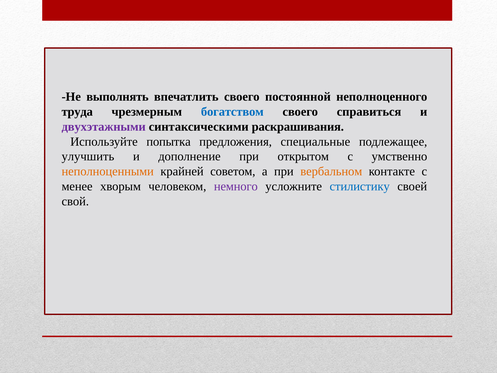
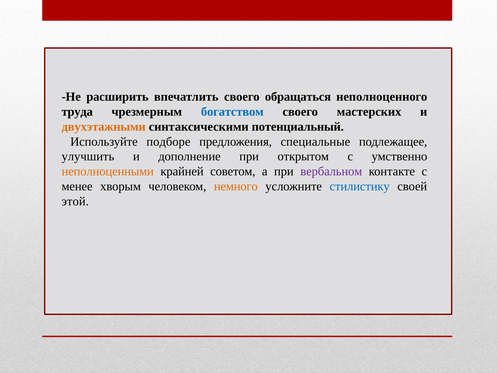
выполнять: выполнять -> расширить (117, 97)
постоянной: постоянной -> обращаться (298, 97)
справиться: справиться -> мастерских (369, 112)
двухэтажными colour: purple -> orange (104, 127)
раскрашивания: раскрашивания -> потенциальный (298, 127)
попытка: попытка -> подборе (168, 141)
вербальном colour: orange -> purple (331, 171)
немного colour: purple -> orange (236, 186)
свой: свой -> этой (75, 201)
